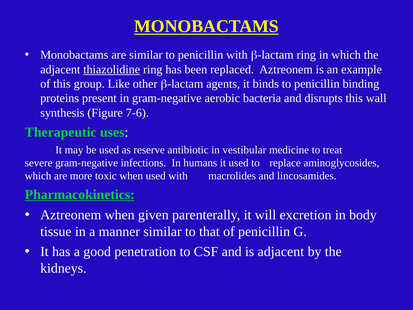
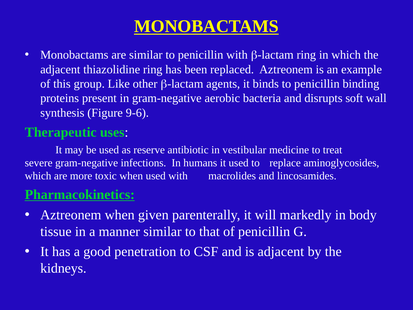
thiazolidine underline: present -> none (112, 69)
disrupts this: this -> soft (354, 98)
7-6: 7-6 -> 9-6 (137, 113)
excretion: excretion -> markedly (306, 215)
